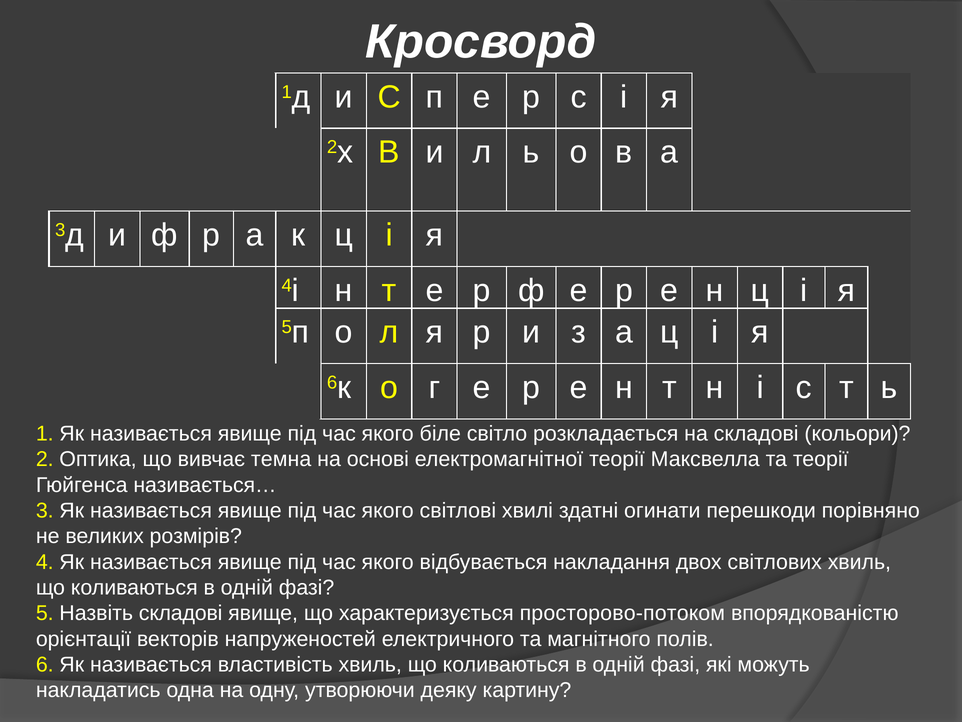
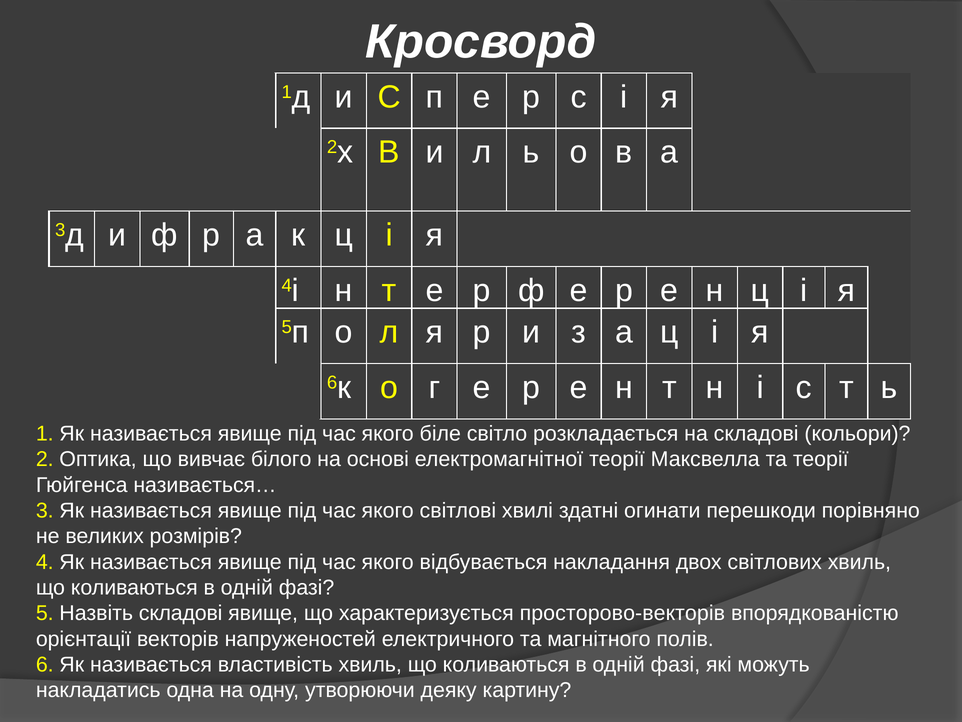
темна: темна -> білого (281, 459)
просторово-потоком: просторово-потоком -> просторово-векторів (622, 613)
